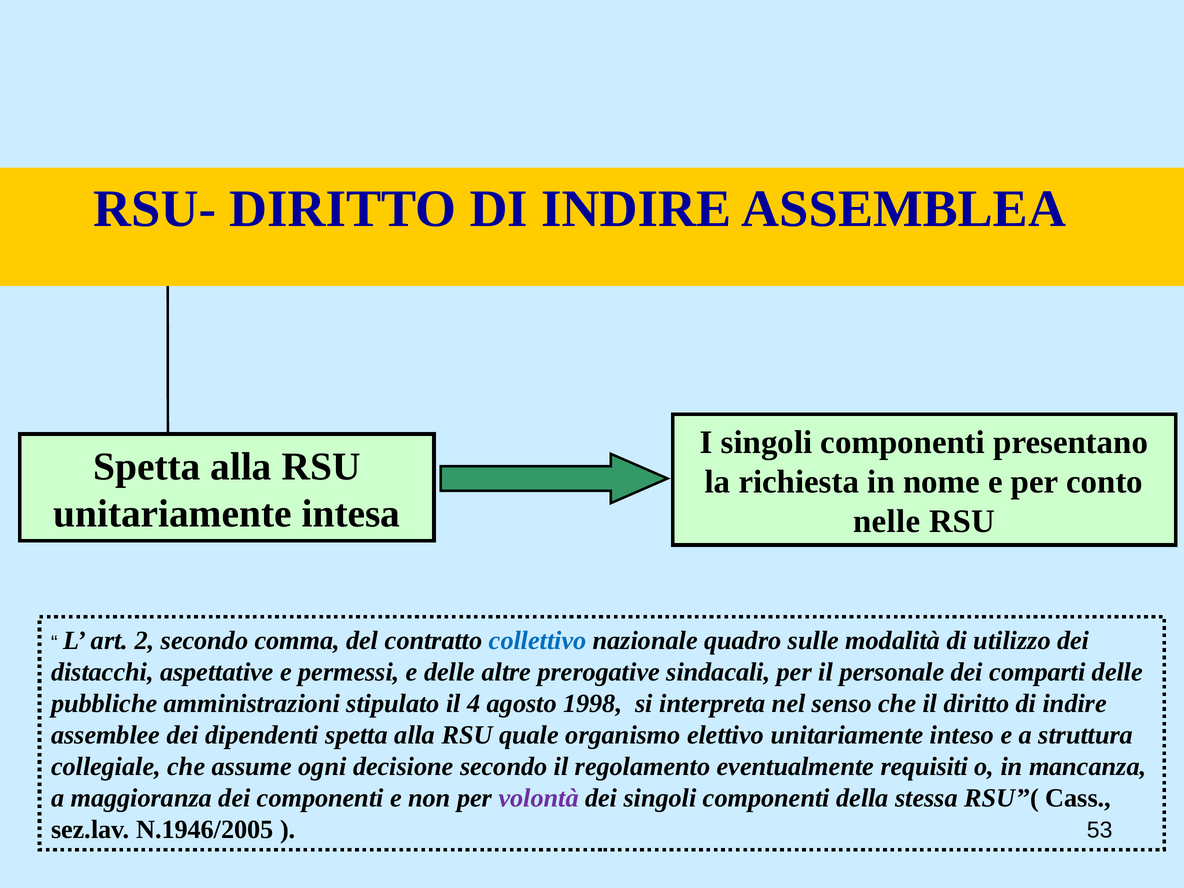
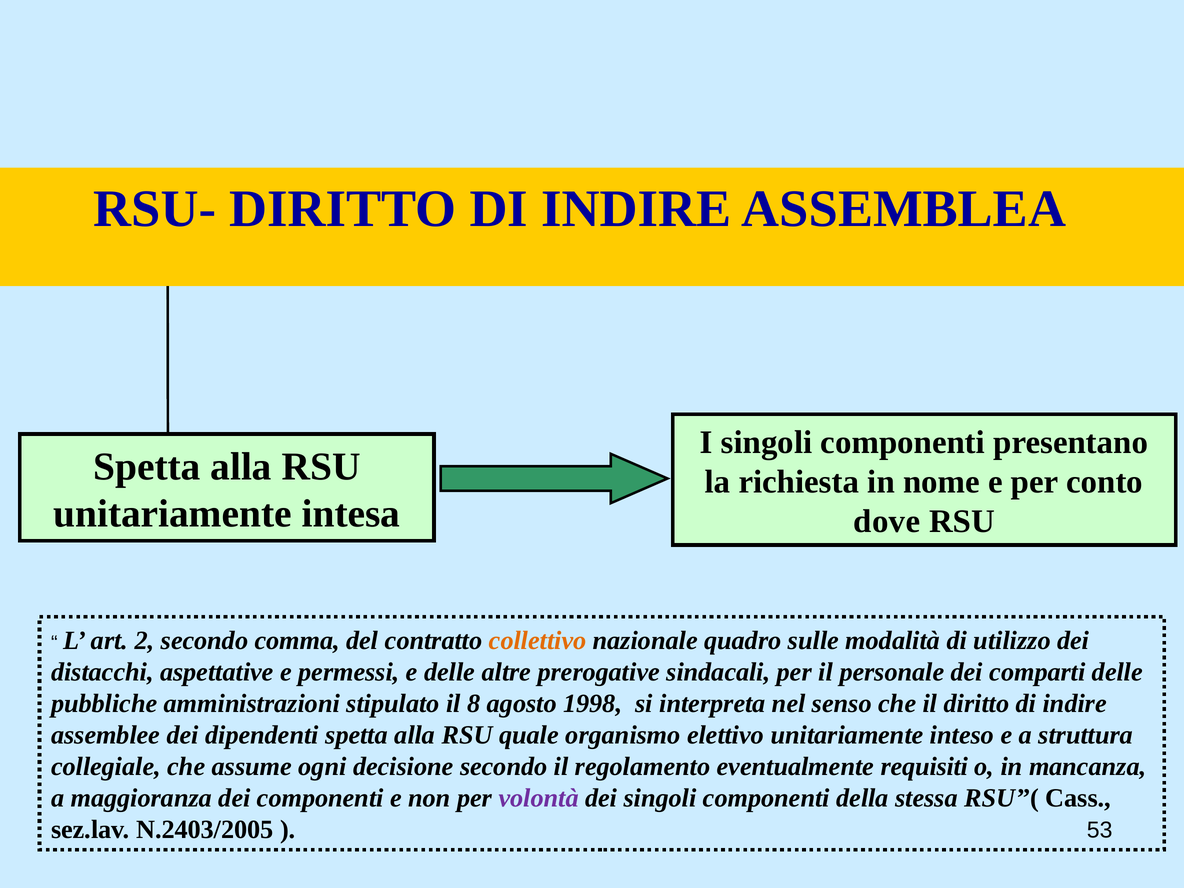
nelle: nelle -> dove (887, 521)
collettivo colour: blue -> orange (538, 640)
4: 4 -> 8 (474, 703)
N.1946/2005: N.1946/2005 -> N.2403/2005 (205, 830)
